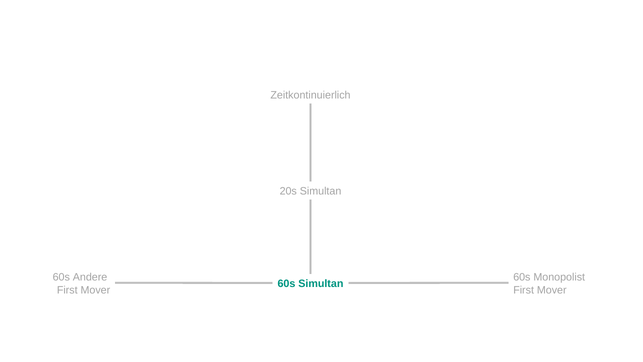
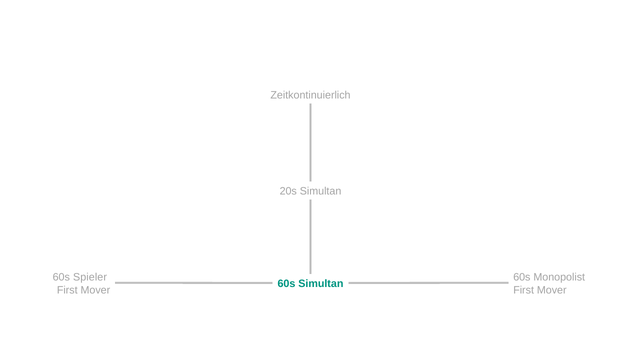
Andere: Andere -> Spieler (90, 277)
